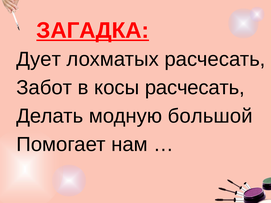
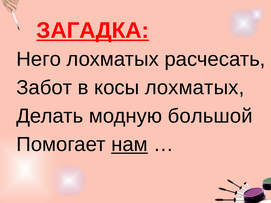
Дует: Дует -> Него (39, 59)
косы расчесать: расчесать -> лохматых (195, 88)
нам underline: none -> present (129, 145)
